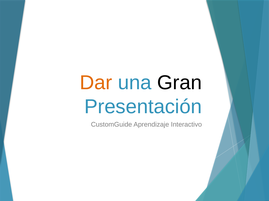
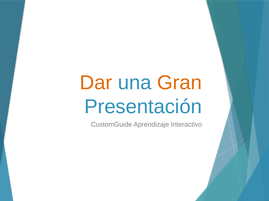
Gran colour: black -> orange (179, 83)
